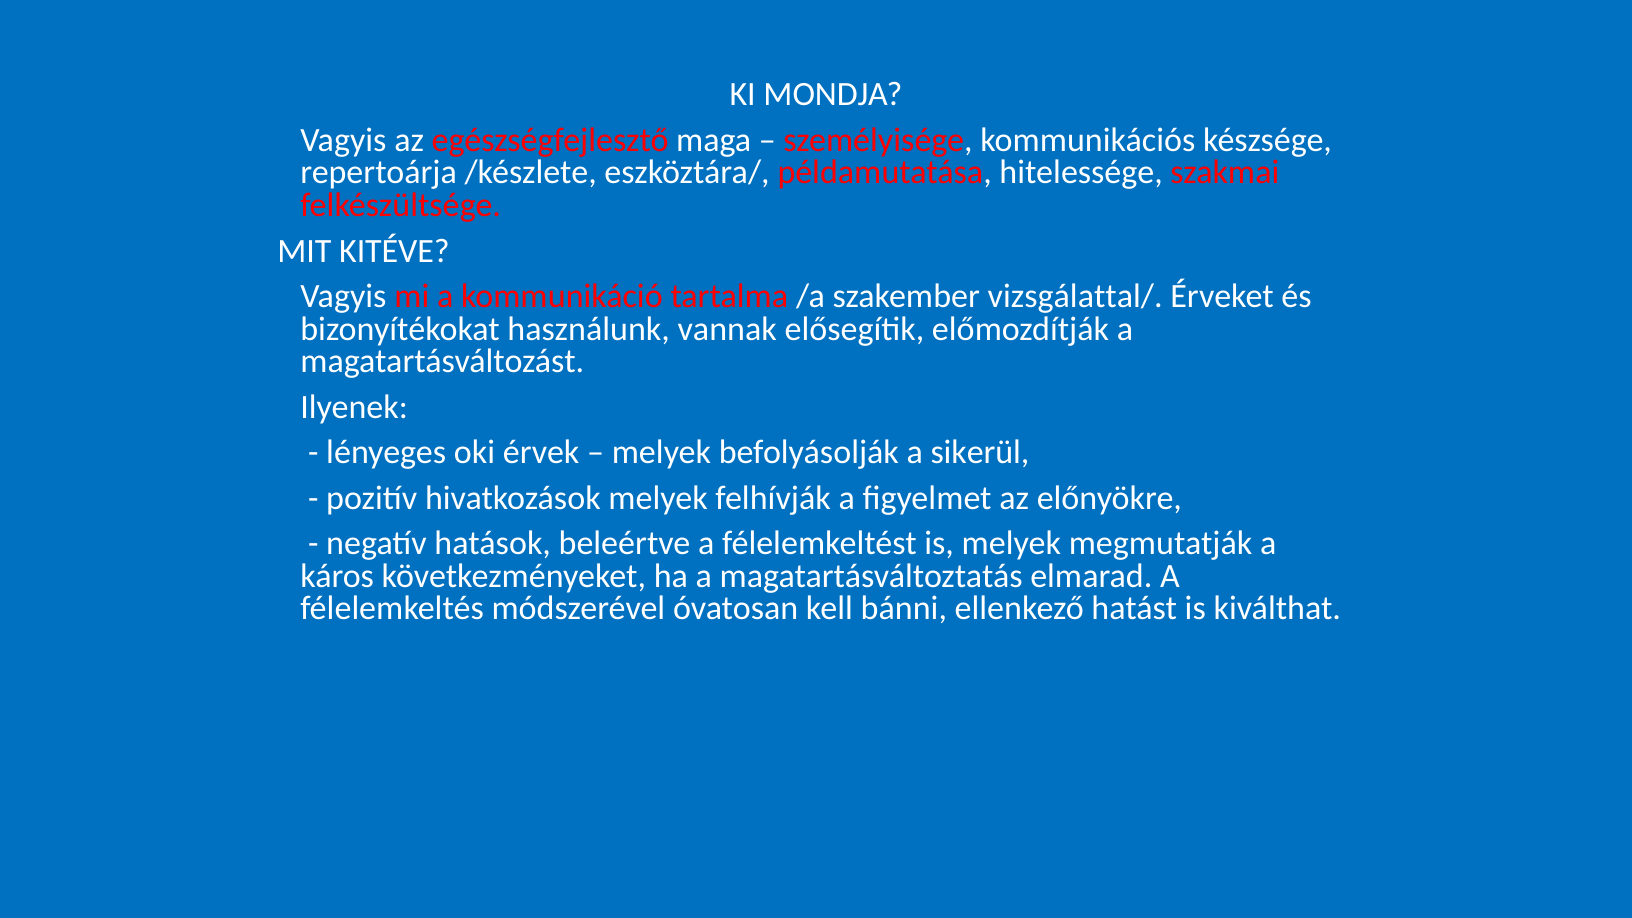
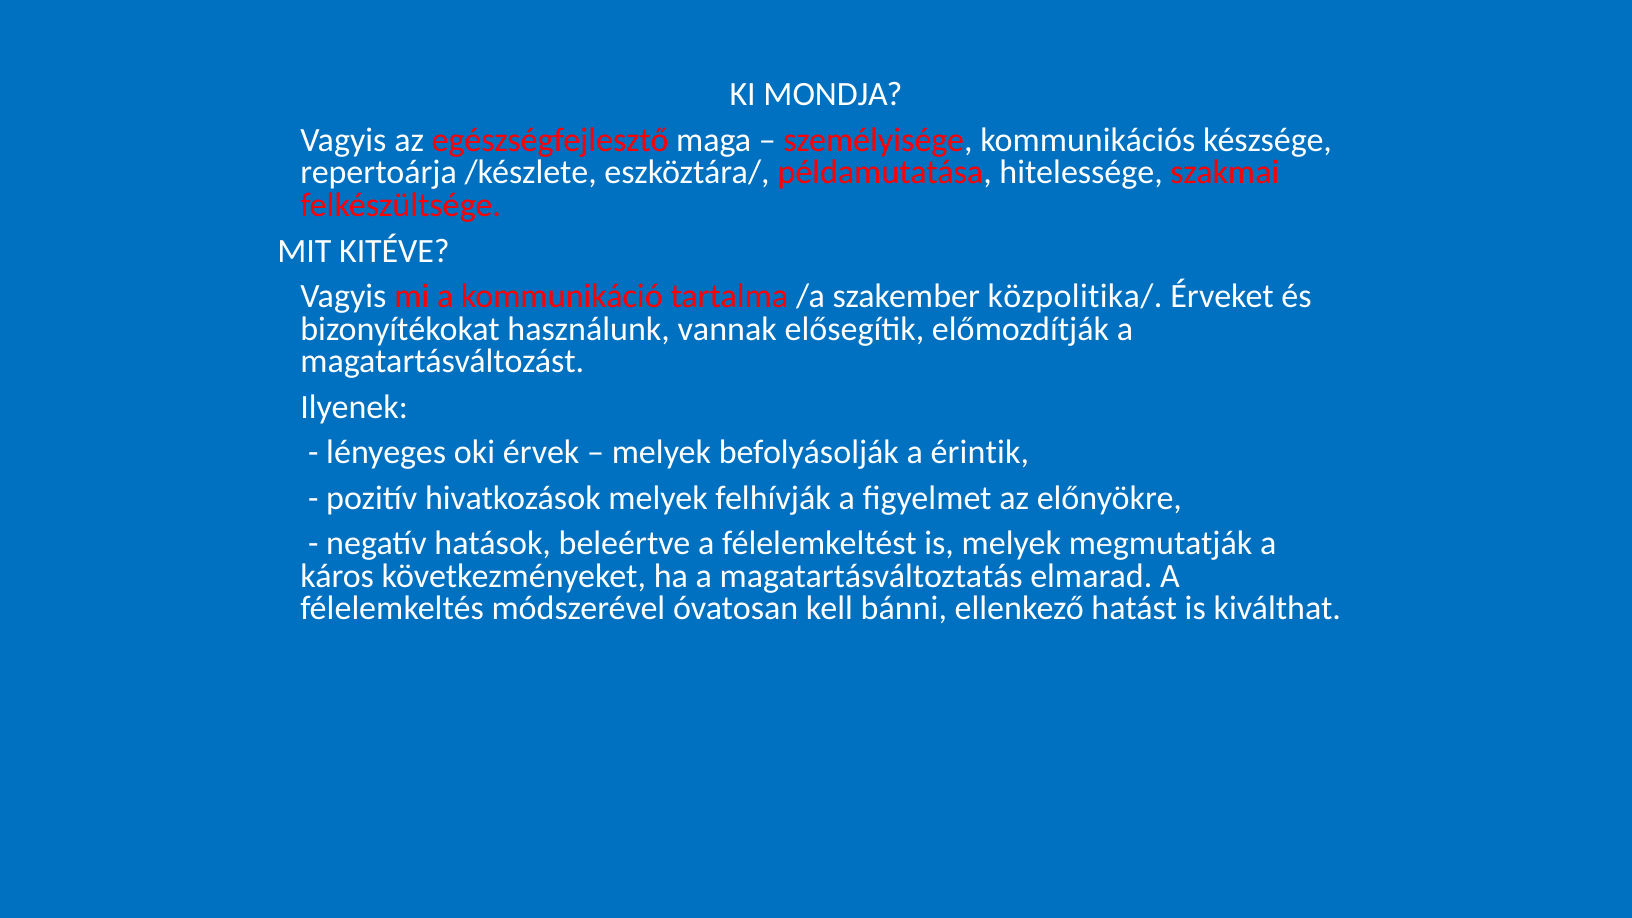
vizsgálattal/: vizsgálattal/ -> közpolitika/ (1075, 296)
sikerül: sikerül -> érintik (980, 452)
